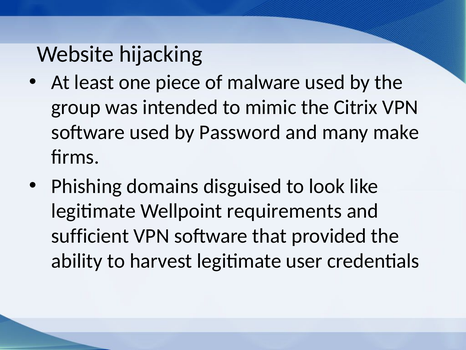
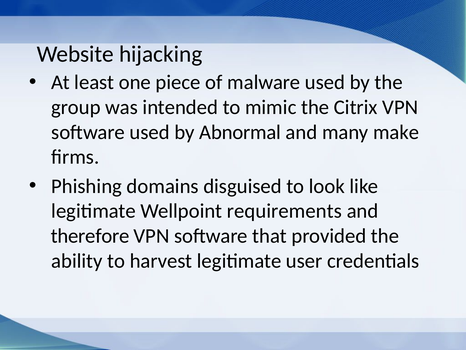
Password: Password -> Abnormal (240, 132)
sufficient: sufficient -> therefore (90, 236)
